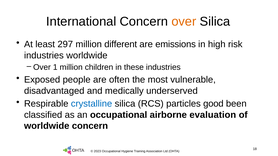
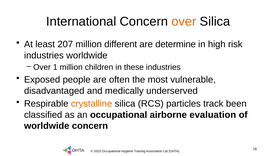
297: 297 -> 207 (65, 44)
emissions: emissions -> determine (176, 44)
crystalline colour: blue -> orange (92, 104)
good: good -> track (213, 104)
